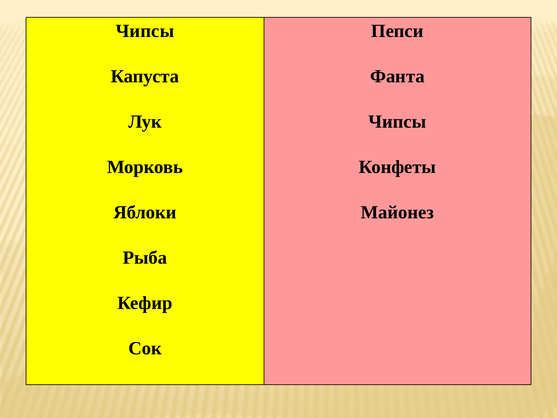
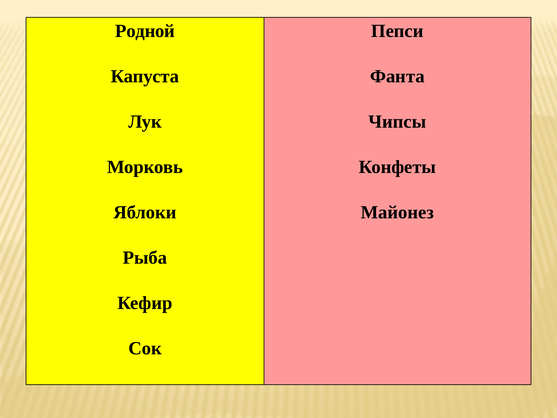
Чипсы: Чипсы -> Родной (145, 31)
